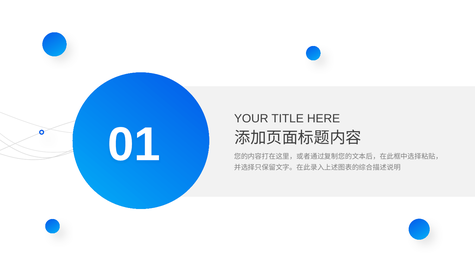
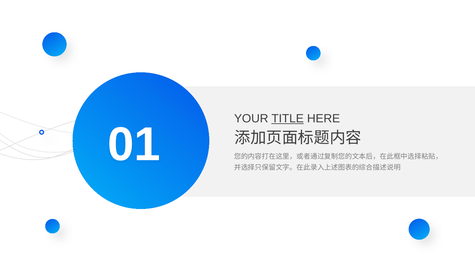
TITLE underline: none -> present (288, 119)
